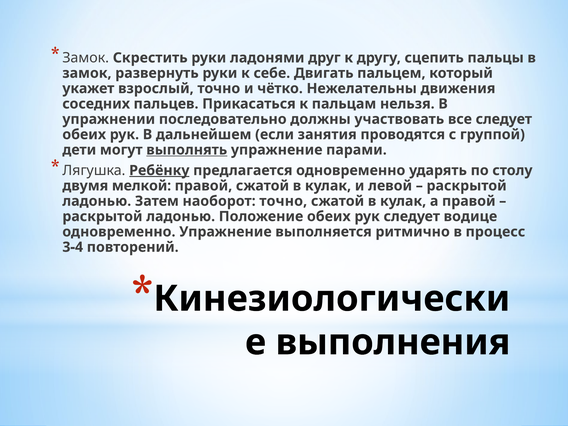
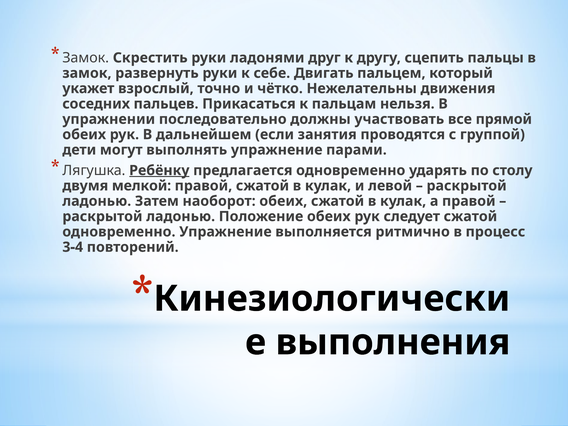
все следует: следует -> прямой (504, 119)
выполнять underline: present -> none (187, 150)
наоборот точно: точно -> обеих (283, 201)
следует водице: водице -> сжатой (470, 216)
